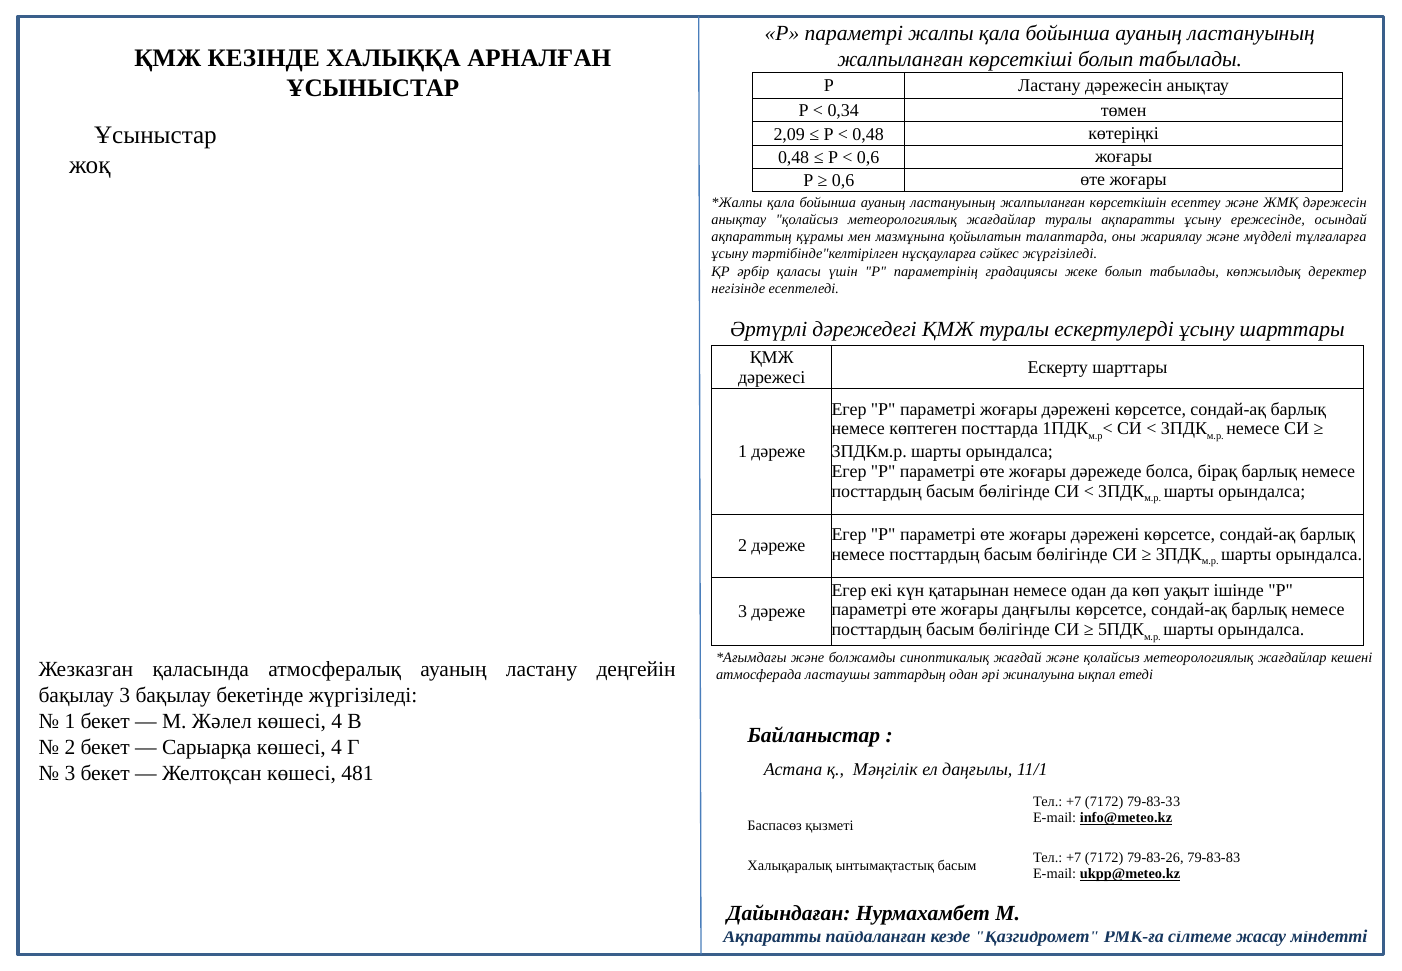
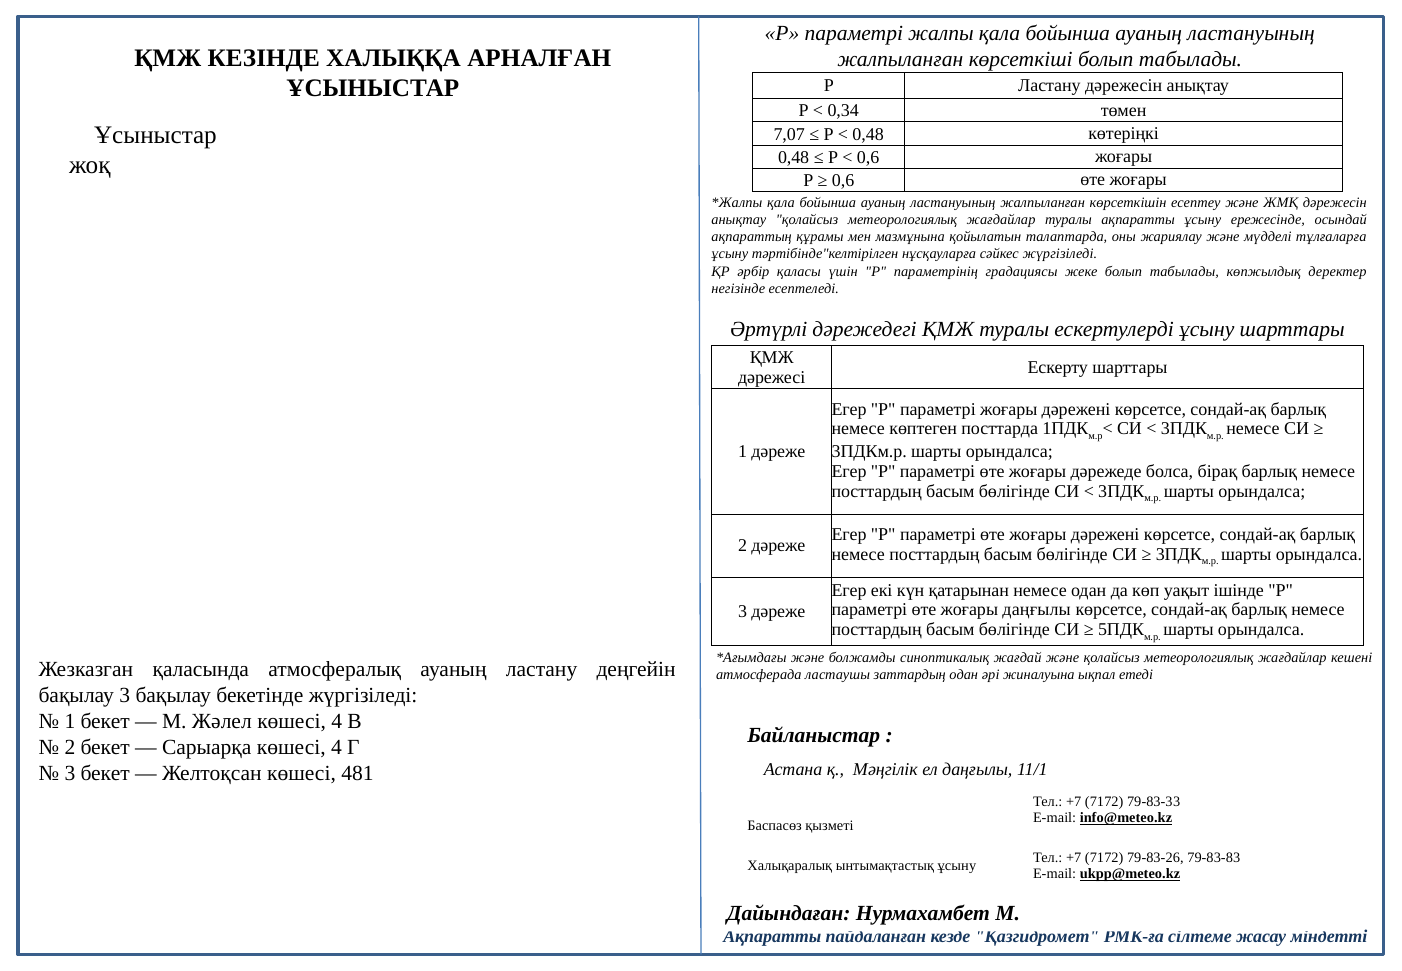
2,09: 2,09 -> 7,07 (789, 134)
ынтымақтастық басым: басым -> ұсыну (957, 865)
